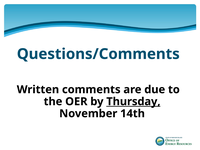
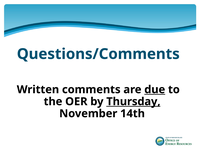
due underline: none -> present (155, 90)
